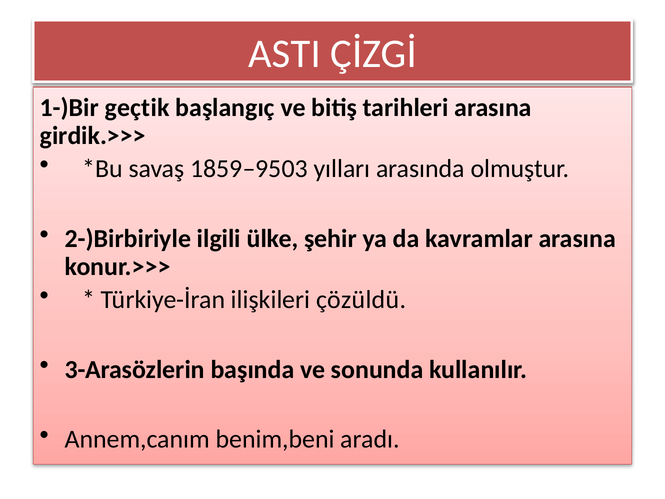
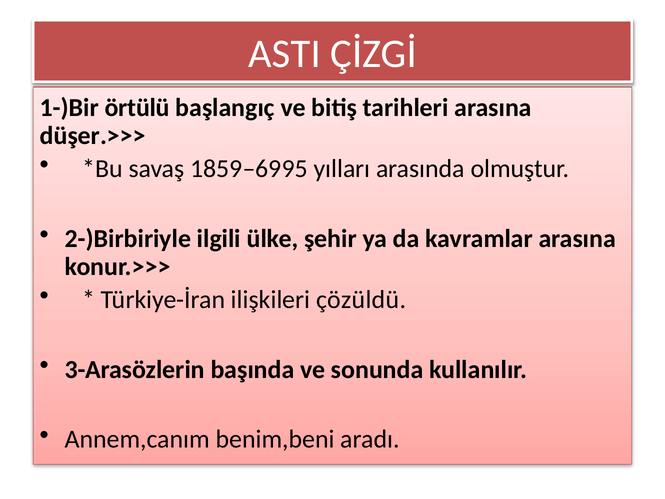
geçtik: geçtik -> örtülü (137, 108)
girdik.>>>: girdik.>>> -> düşer.>>> (93, 136)
1859–9503: 1859–9503 -> 1859–6995 (249, 169)
